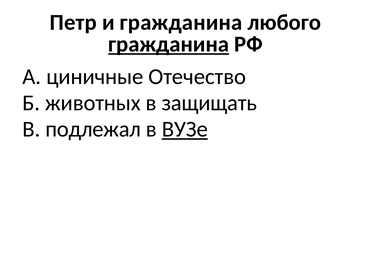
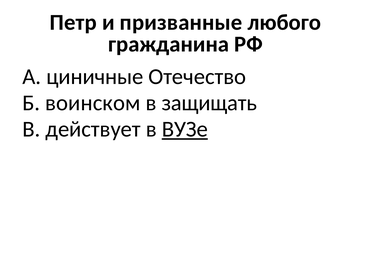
и гражданина: гражданина -> призванные (181, 22)
гражданина underline: present -> none (169, 44)
животных: животных -> воинском (93, 103)
подлежал: подлежал -> действует (93, 129)
